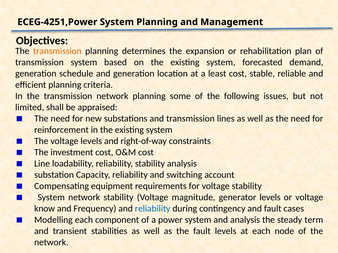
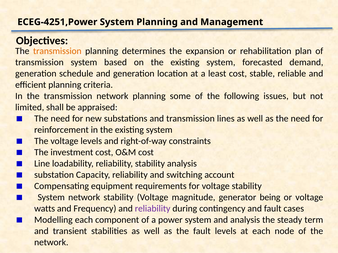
generator levels: levels -> being (270, 198)
know: know -> watts (45, 209)
reliability colour: blue -> purple (153, 209)
